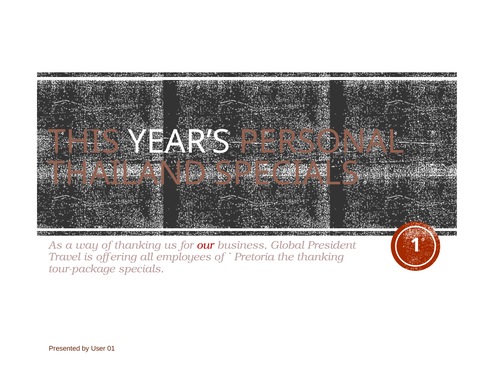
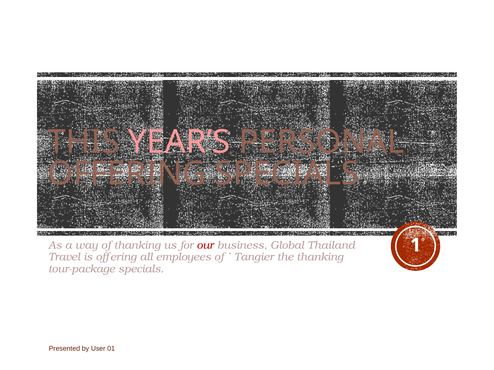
YEAR’S colour: white -> pink (179, 142)
THAILAND: THAILAND -> OFFERING (127, 174)
President: President -> Thailand (331, 245)
Pretoria: Pretoria -> Tangier (254, 257)
